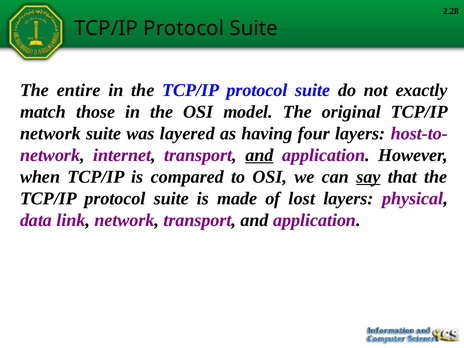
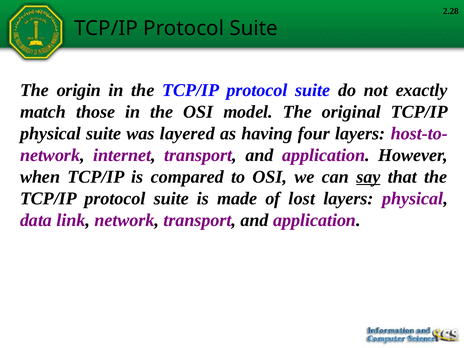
entire: entire -> origin (79, 90)
network: network -> physical (50, 133)
and underline: present -> none (259, 155)
